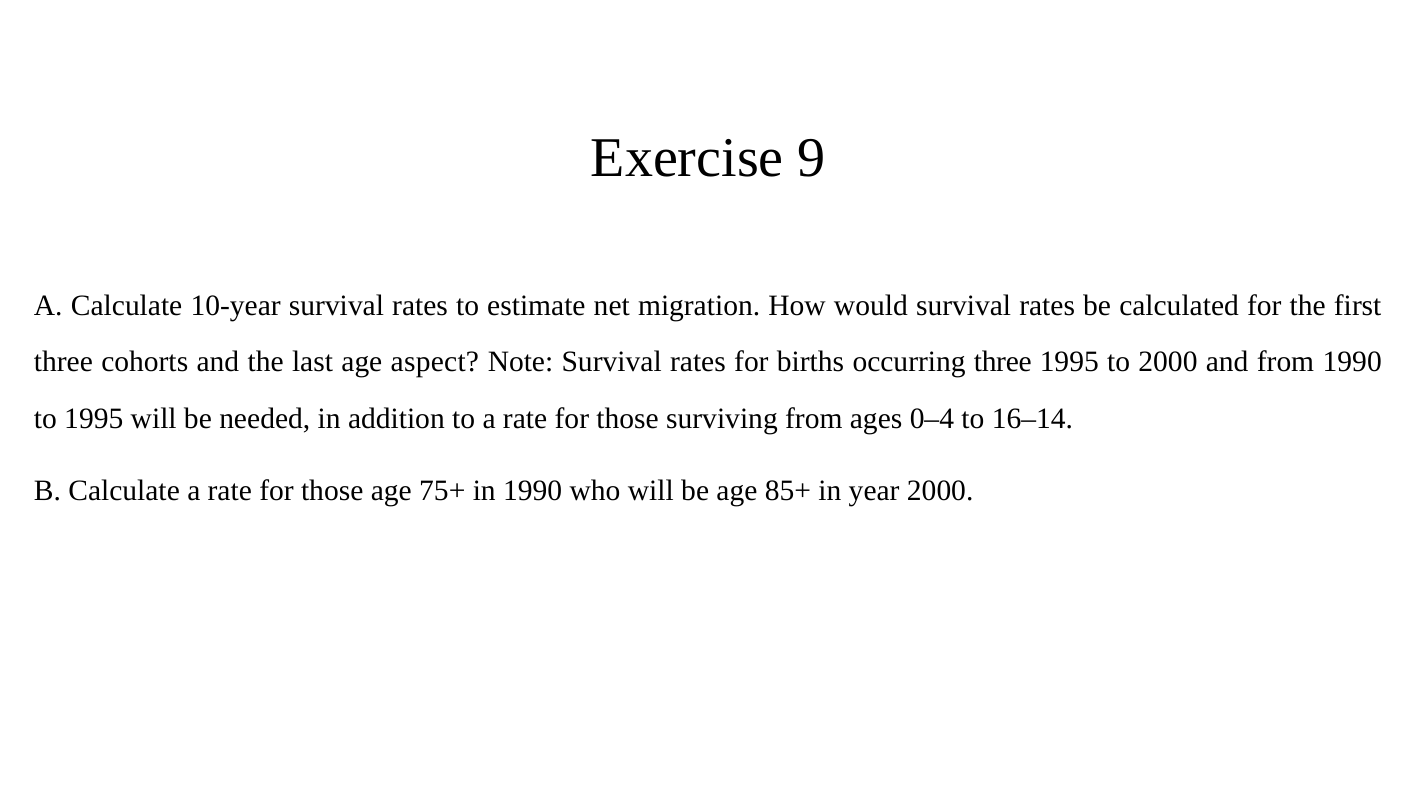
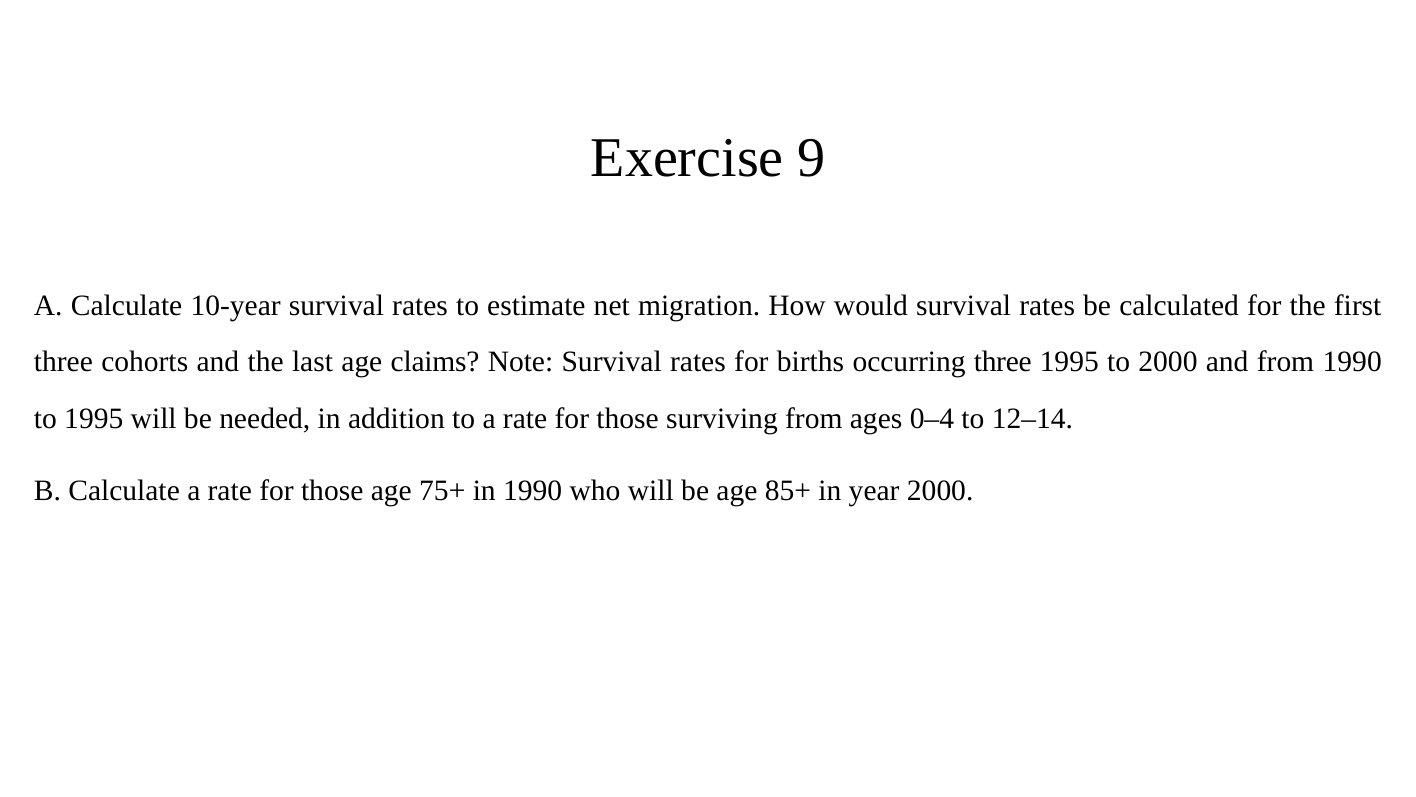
aspect: aspect -> claims (435, 362)
16–14: 16–14 -> 12–14 (1032, 419)
